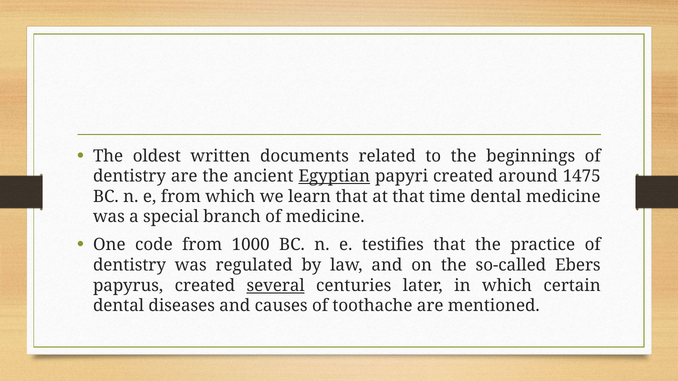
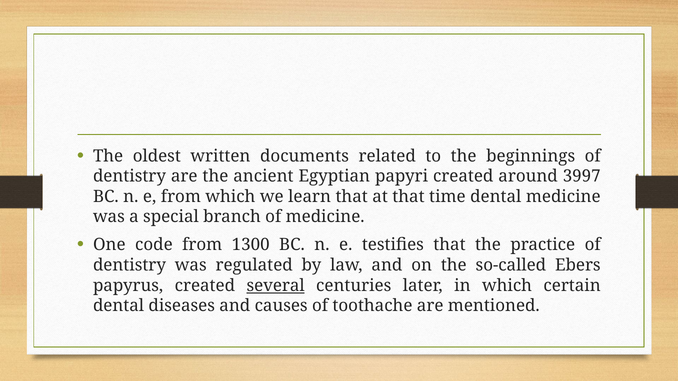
Egyptian underline: present -> none (334, 176)
1475: 1475 -> 3997 (582, 176)
1000: 1000 -> 1300 (251, 245)
